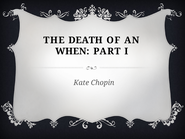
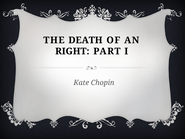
WHEN: WHEN -> RIGHT (72, 51)
